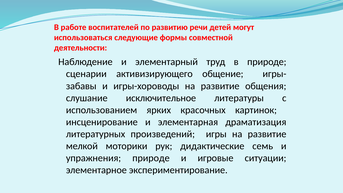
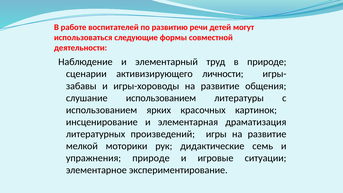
общение: общение -> личности (223, 74)
слушание исключительное: исключительное -> использованием (161, 98)
